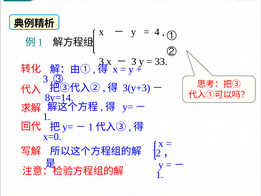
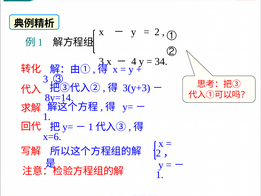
4: 4 -> 2 (157, 32)
3: 3 -> 4 (134, 61)
33: 33 -> 34 (161, 61)
x=0: x=0 -> x=6 (52, 137)
